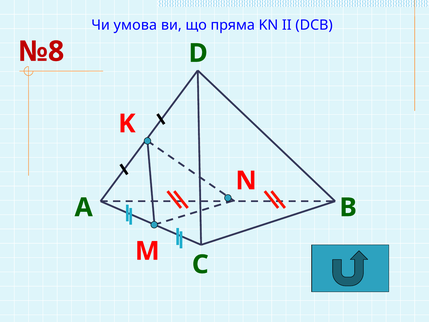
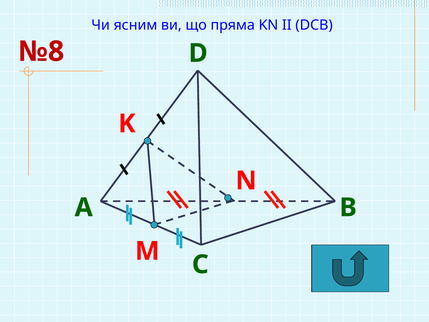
умова: умова -> ясним (135, 25)
